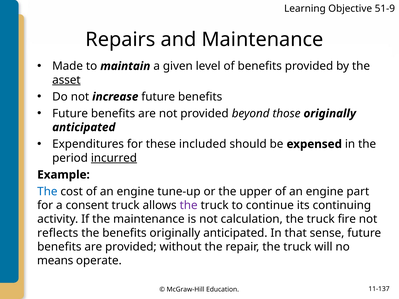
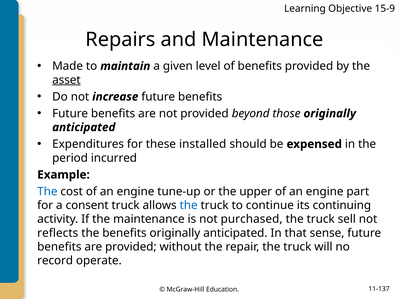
51-9: 51-9 -> 15-9 (385, 9)
included: included -> installed (203, 144)
incurred underline: present -> none (114, 158)
the colour: purple -> blue (189, 206)
calculation: calculation -> purchased (252, 219)
fire: fire -> sell (347, 219)
means: means -> record (55, 261)
